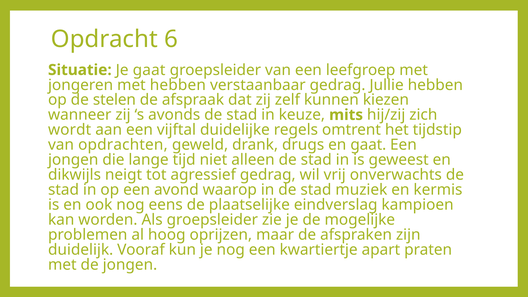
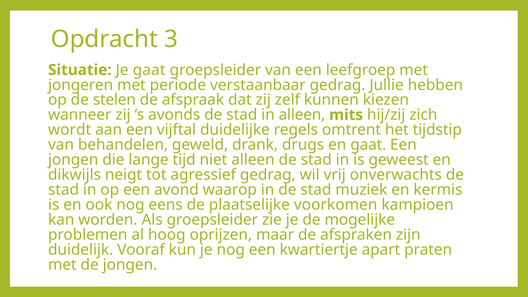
6: 6 -> 3 (171, 39)
met hebben: hebben -> periode (178, 85)
in keuze: keuze -> alleen (302, 115)
opdrachten: opdrachten -> behandelen (123, 145)
eindverslag: eindverslag -> voorkomen (336, 205)
